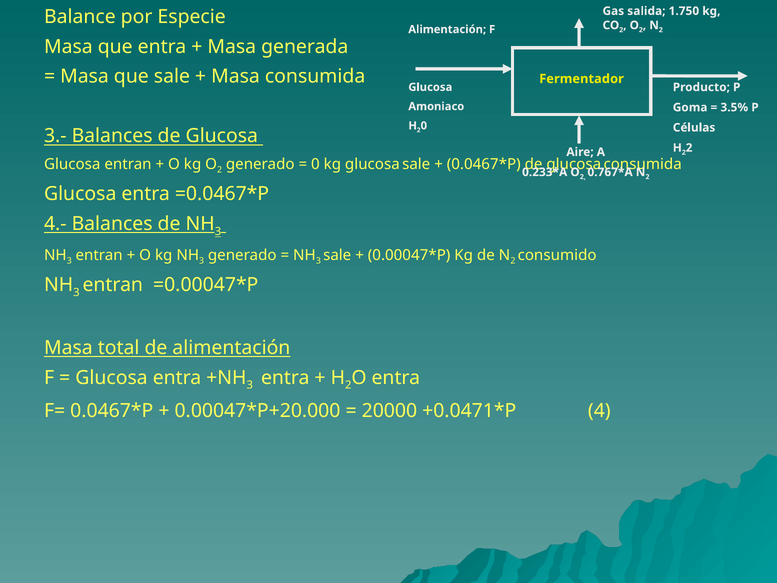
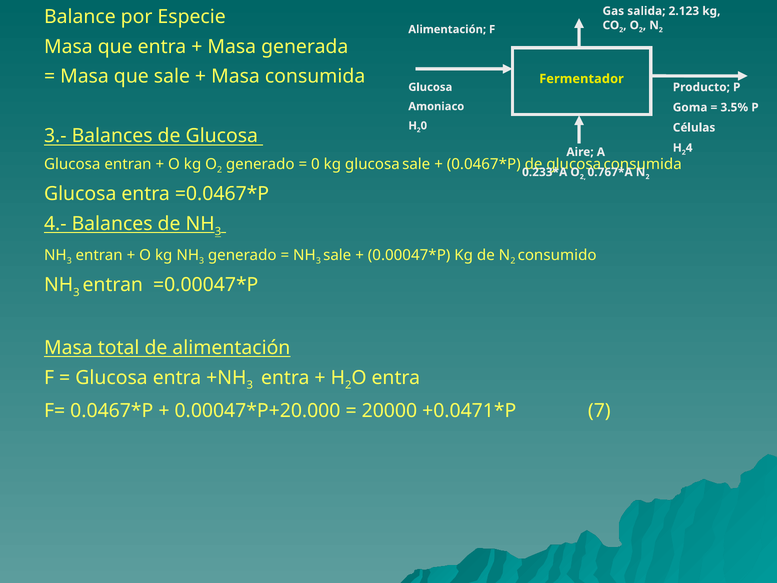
1.750: 1.750 -> 2.123 (684, 11)
2: 2 -> 4 (689, 148)
4: 4 -> 7 (599, 410)
